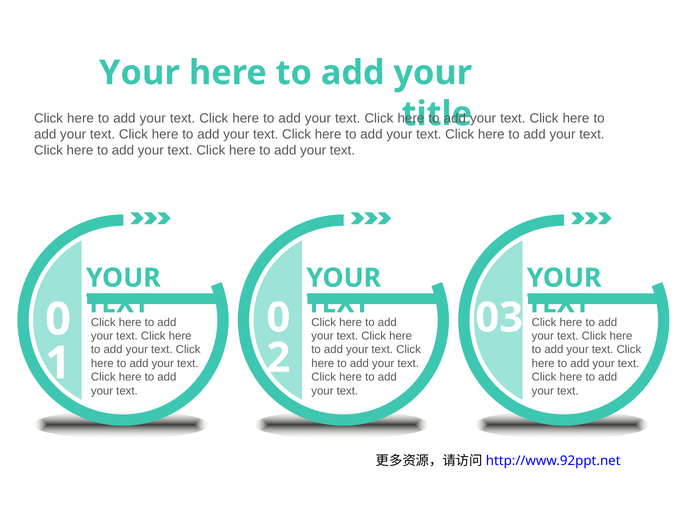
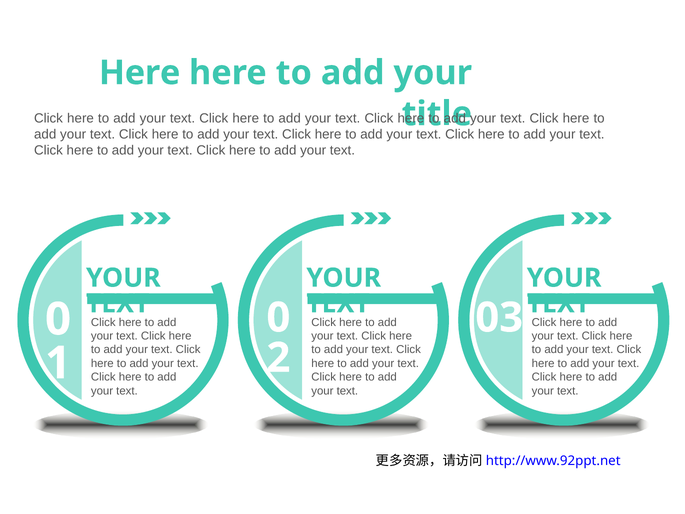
Your: Your -> Here (140, 73)
